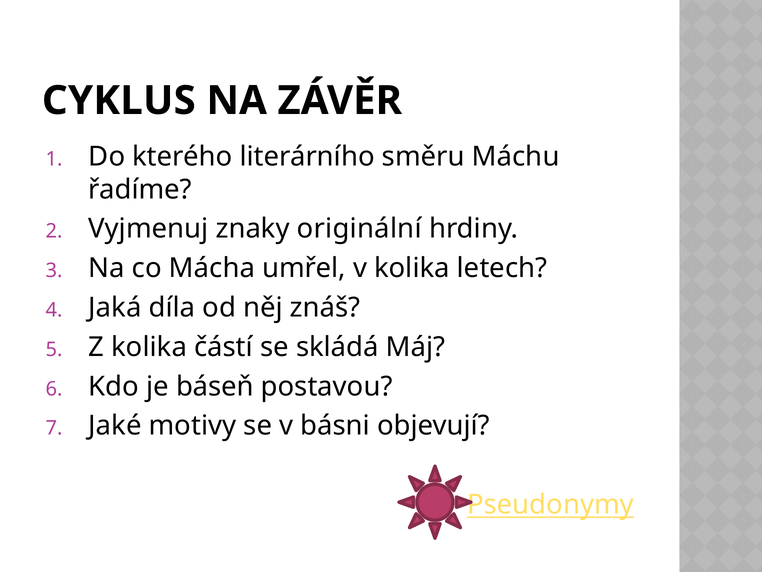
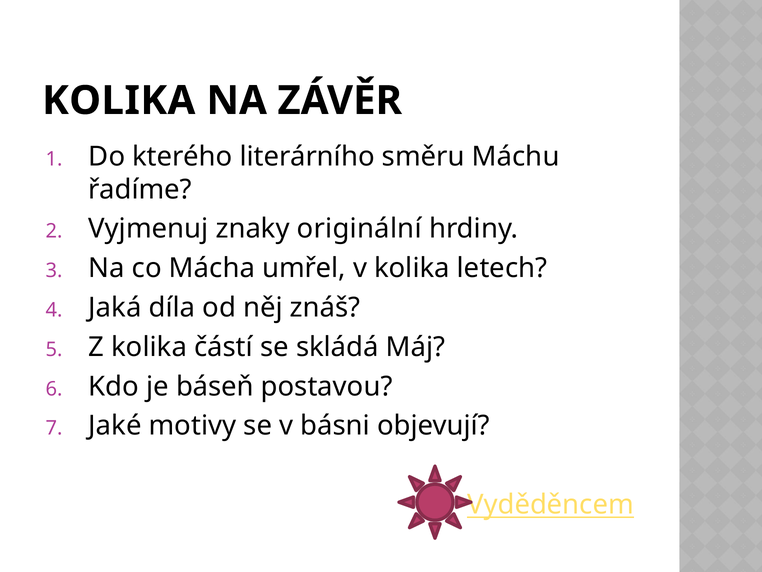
CYKLUS: CYKLUS -> KOLIKA (119, 101)
Pseudonymy: Pseudonymy -> Vyděděncem (550, 504)
